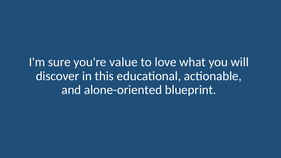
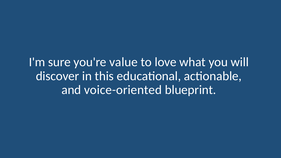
alone-oriented: alone-oriented -> voice-oriented (123, 90)
